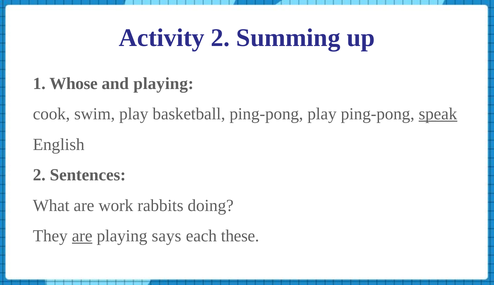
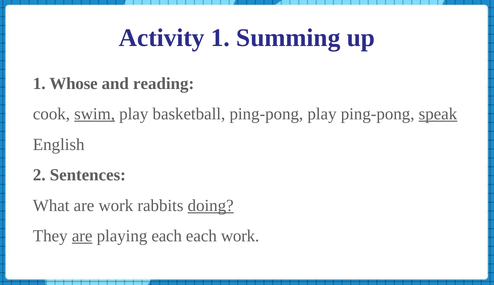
Activity 2: 2 -> 1 (220, 38)
and playing: playing -> reading (164, 83)
swim underline: none -> present (95, 114)
doing underline: none -> present (211, 205)
playing says: says -> each (167, 235)
each these: these -> work (240, 235)
